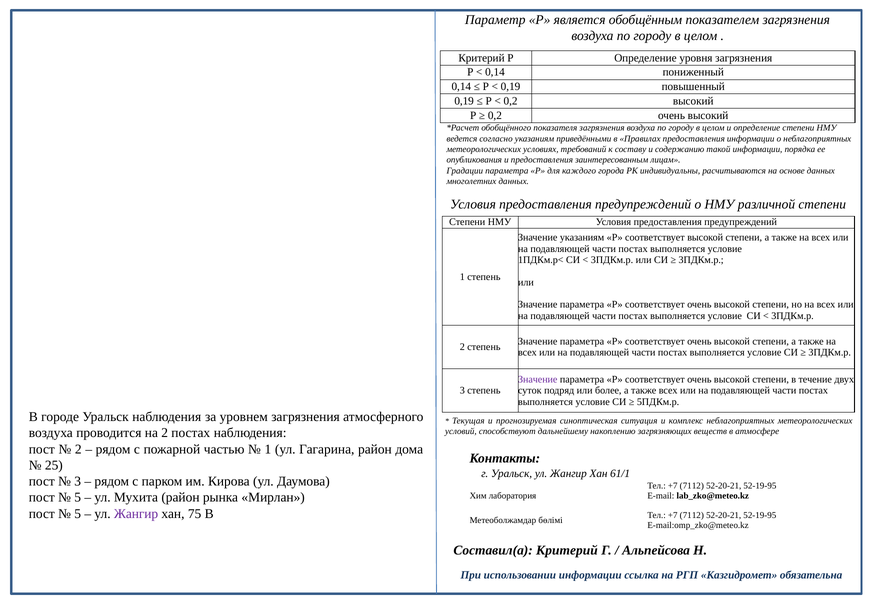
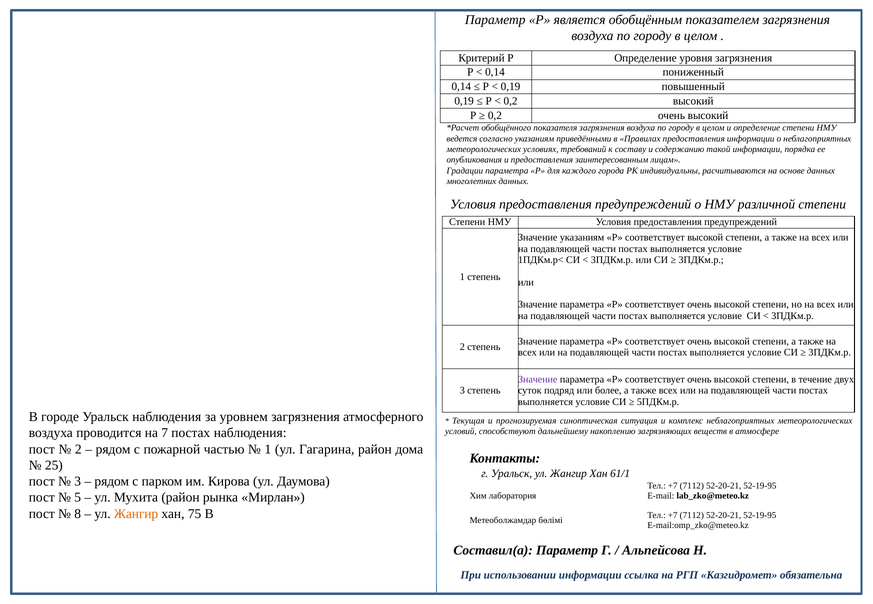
на 2: 2 -> 7 (165, 433)
5: 5 -> 8 (78, 514)
Жангир colour: purple -> orange (136, 514)
Составил(а Критерий: Критерий -> Параметр (567, 551)
